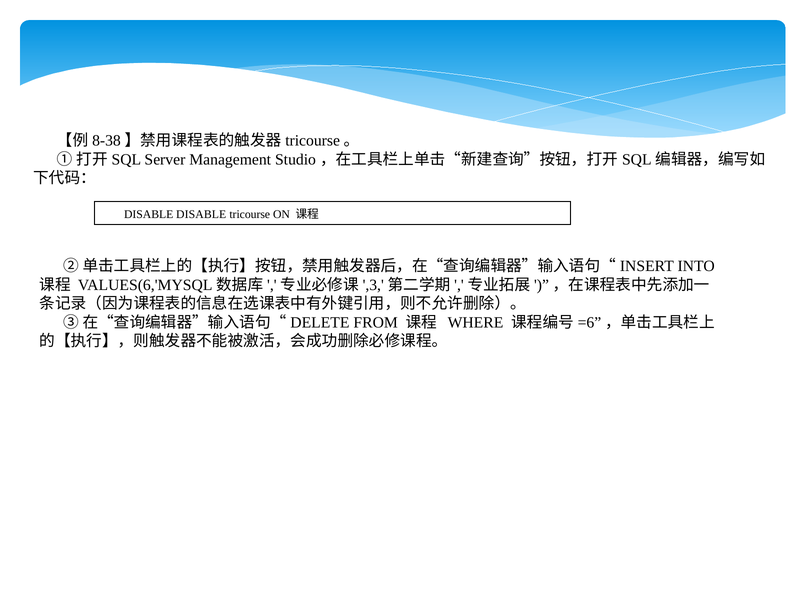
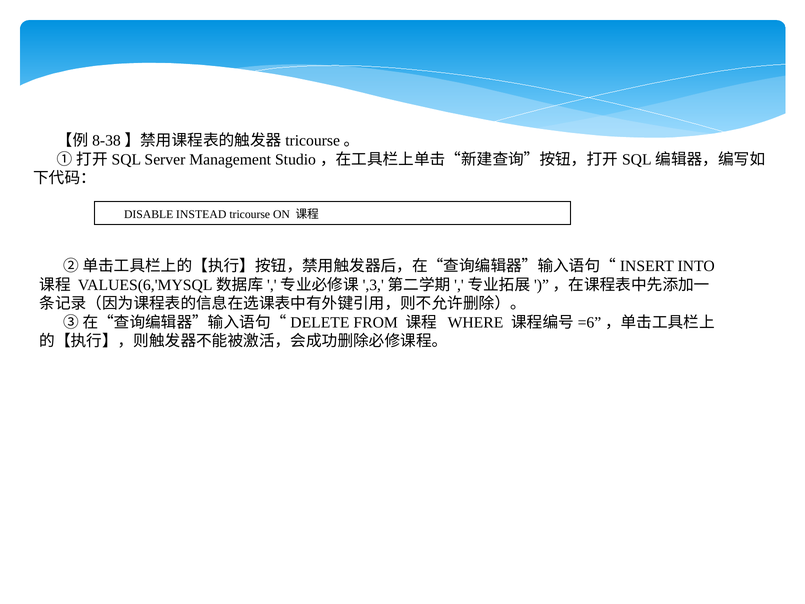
DISABLE DISABLE: DISABLE -> INSTEAD (201, 214)
